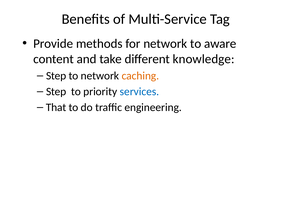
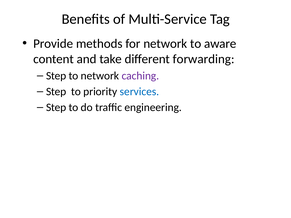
knowledge: knowledge -> forwarding (204, 59)
caching colour: orange -> purple (140, 76)
That: That -> Step (56, 108)
